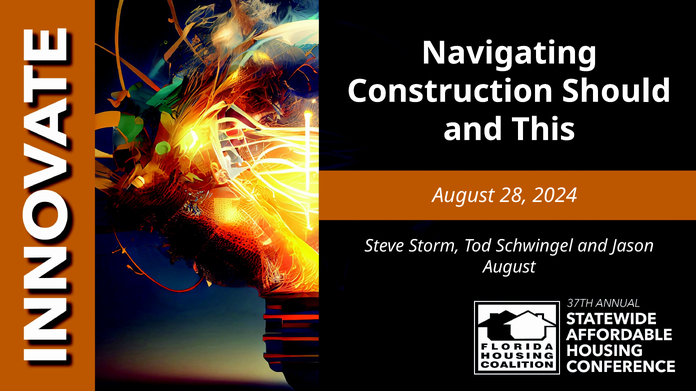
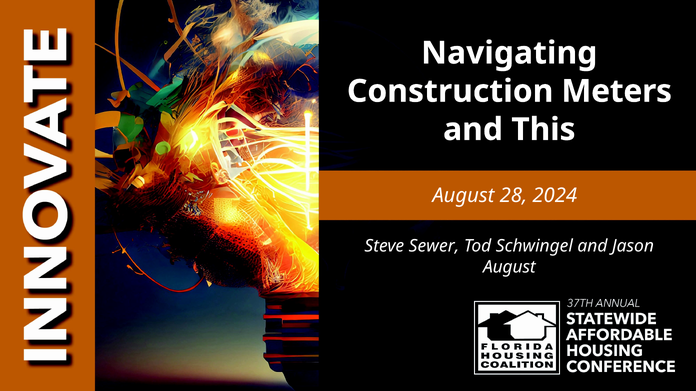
Should: Should -> Meters (617, 91)
Storm: Storm -> Sewer (434, 246)
